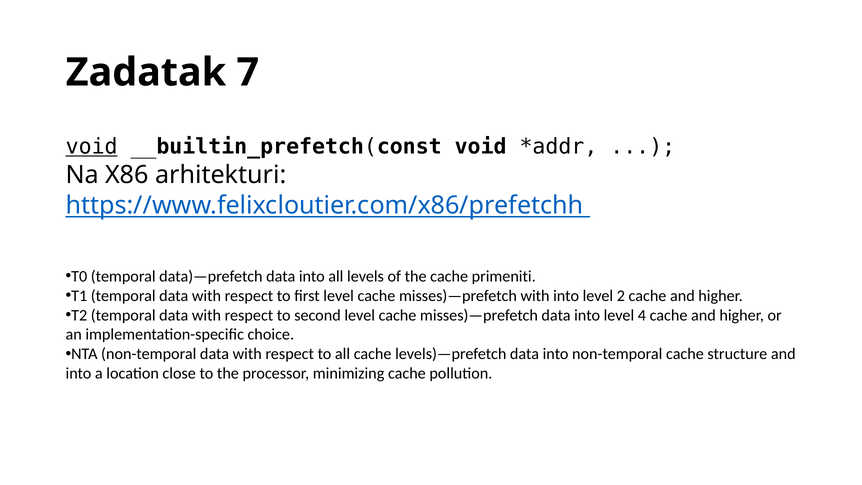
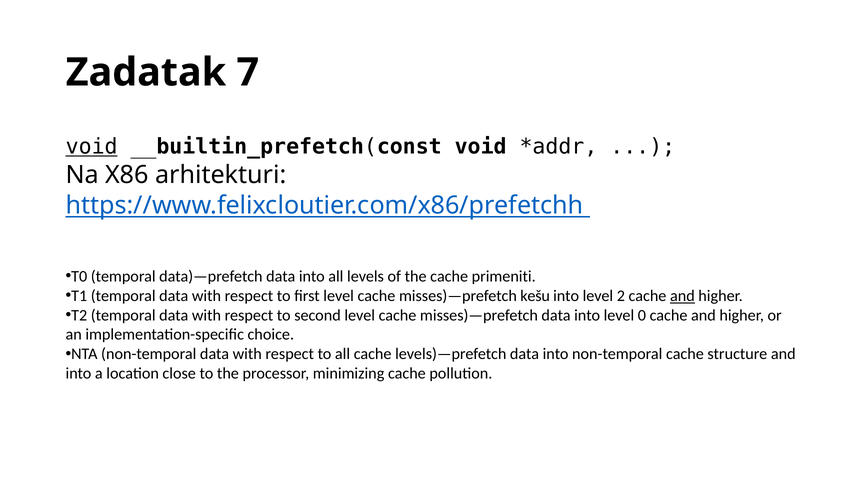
misses)—prefetch with: with -> kešu (535, 296)
and underline: none -> present (682, 296)
4: 4 -> 0 (642, 315)
